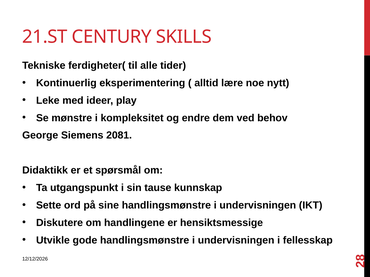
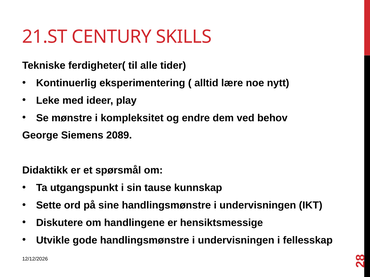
2081: 2081 -> 2089 (119, 136)
